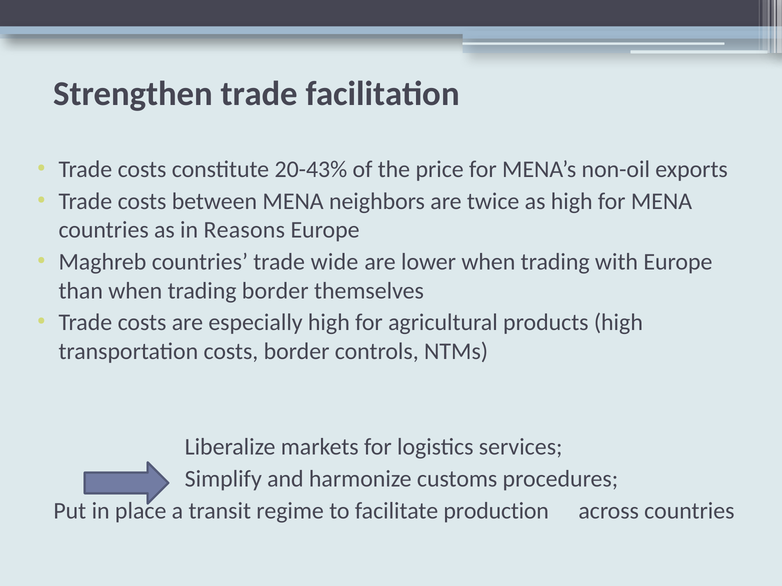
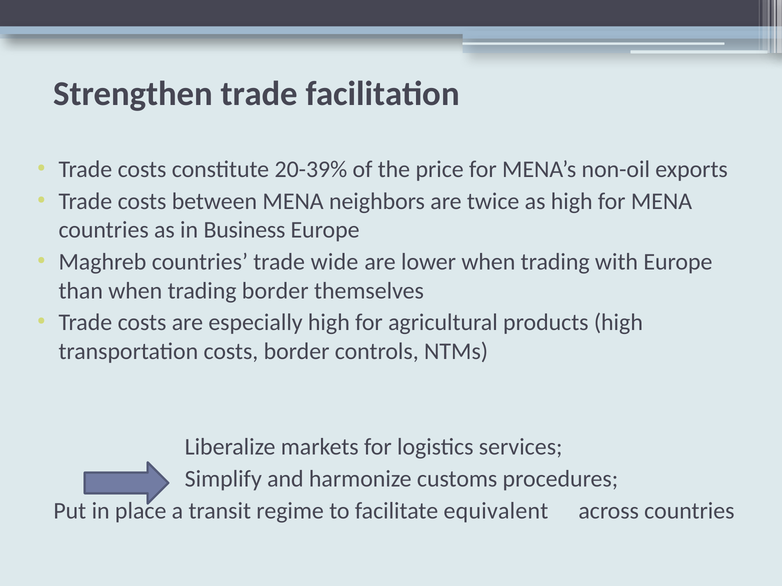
20-43%: 20-43% -> 20-39% (311, 170)
Reasons: Reasons -> Business (244, 230)
production: production -> equivalent (496, 511)
